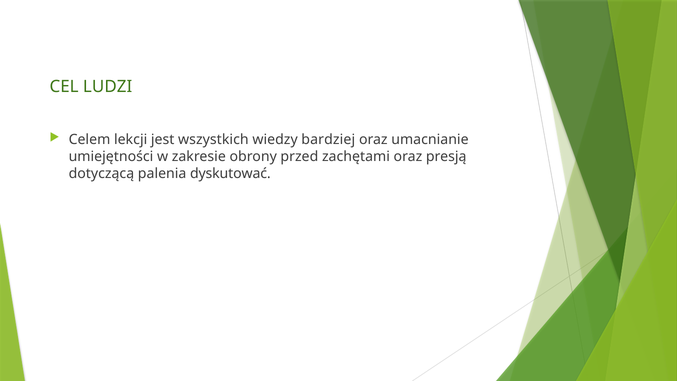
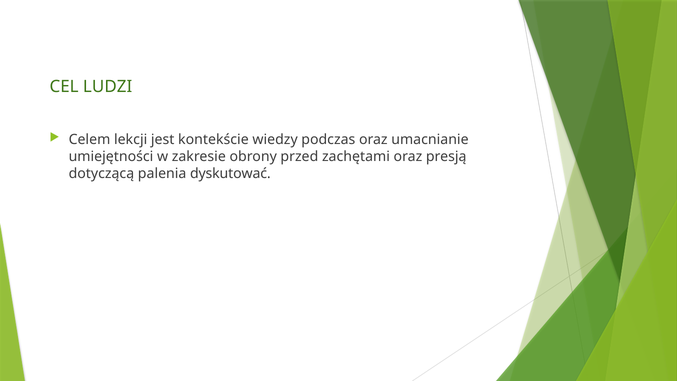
wszystkich: wszystkich -> kontekście (213, 139)
bardziej: bardziej -> podczas (328, 139)
